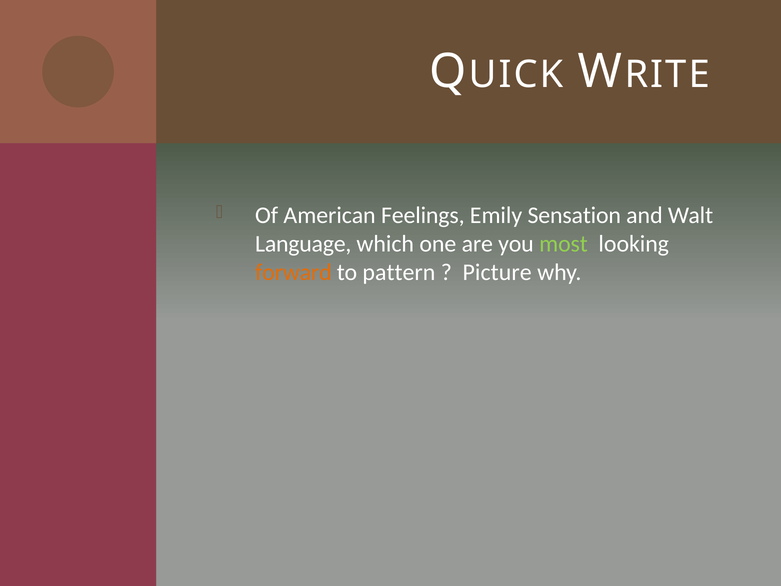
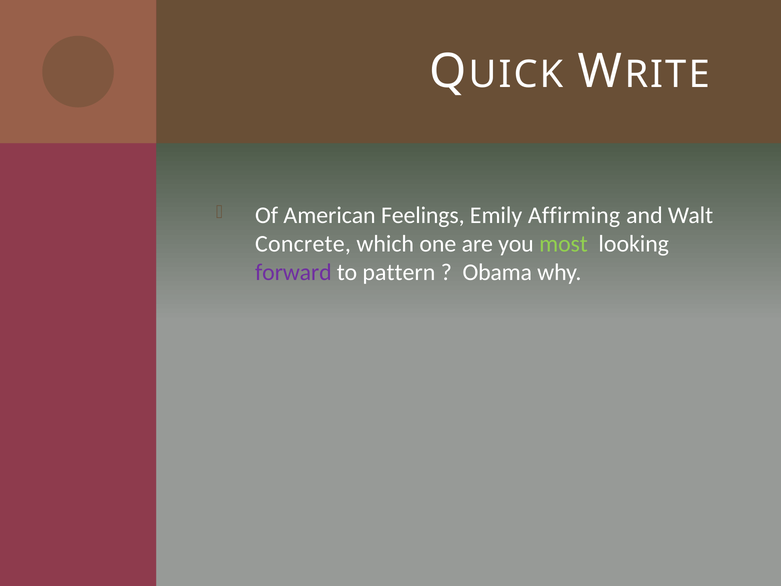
Sensation: Sensation -> Affirming (574, 215)
Language: Language -> Concrete (303, 244)
forward colour: orange -> purple (293, 272)
Picture: Picture -> Obama (497, 272)
